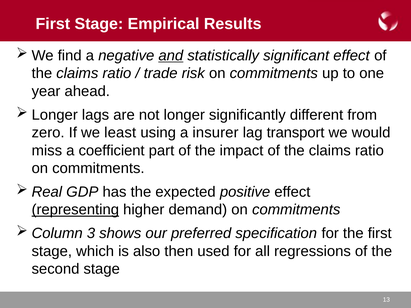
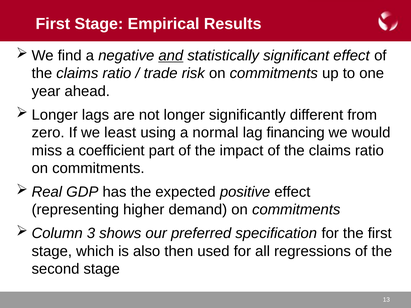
insurer: insurer -> normal (215, 133)
transport: transport -> financing (296, 133)
representing underline: present -> none (75, 210)
